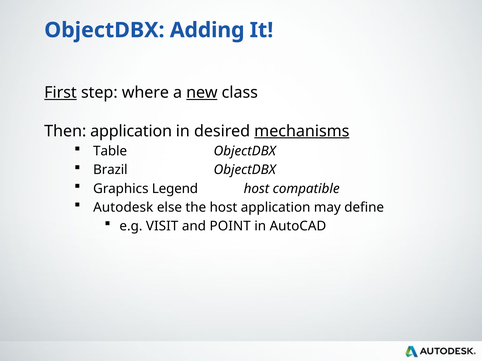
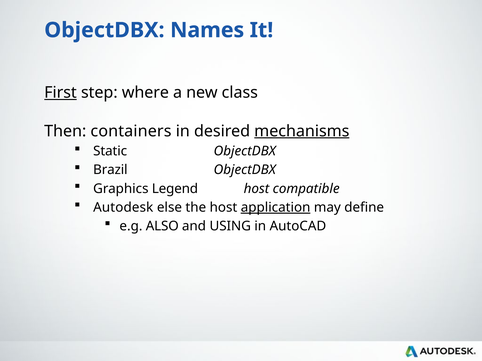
Adding: Adding -> Names (207, 30)
new underline: present -> none (202, 93)
Then application: application -> containers (131, 131)
Table: Table -> Static (110, 151)
application underline: none -> present (276, 208)
VISIT: VISIT -> ALSO (162, 226)
POINT: POINT -> USING (230, 226)
